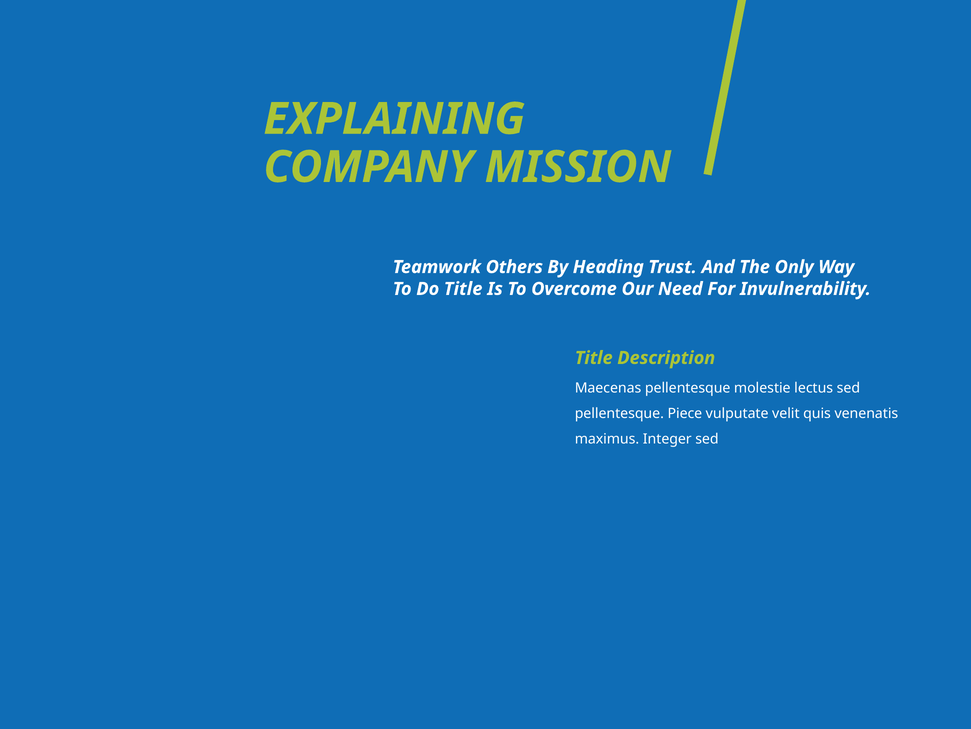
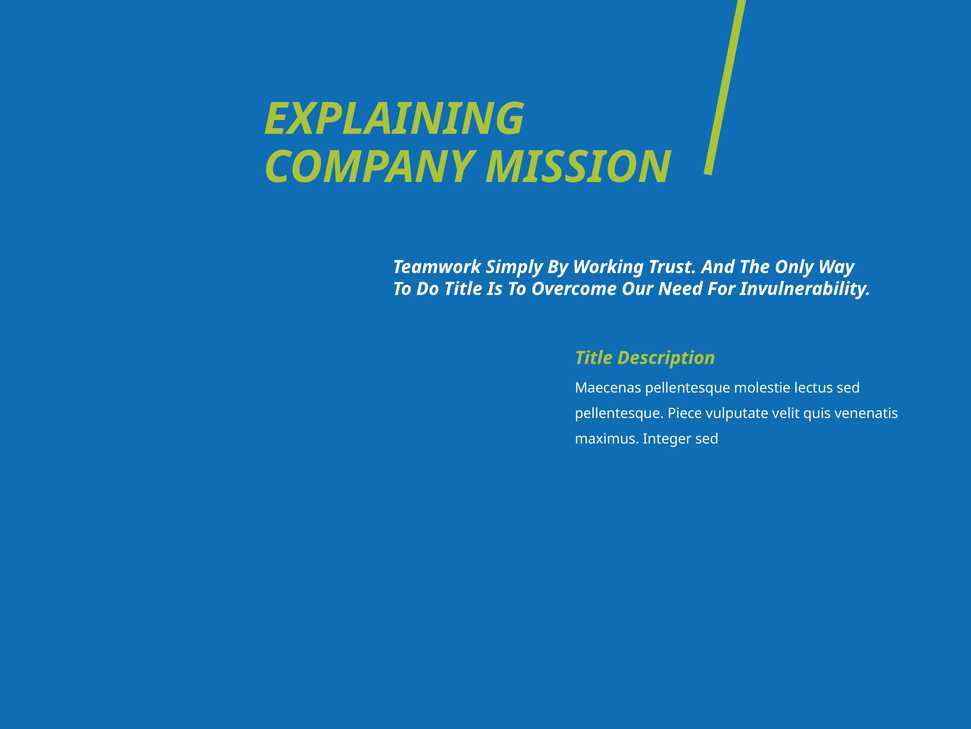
Others: Others -> Simply (514, 267)
Heading: Heading -> Working (608, 267)
